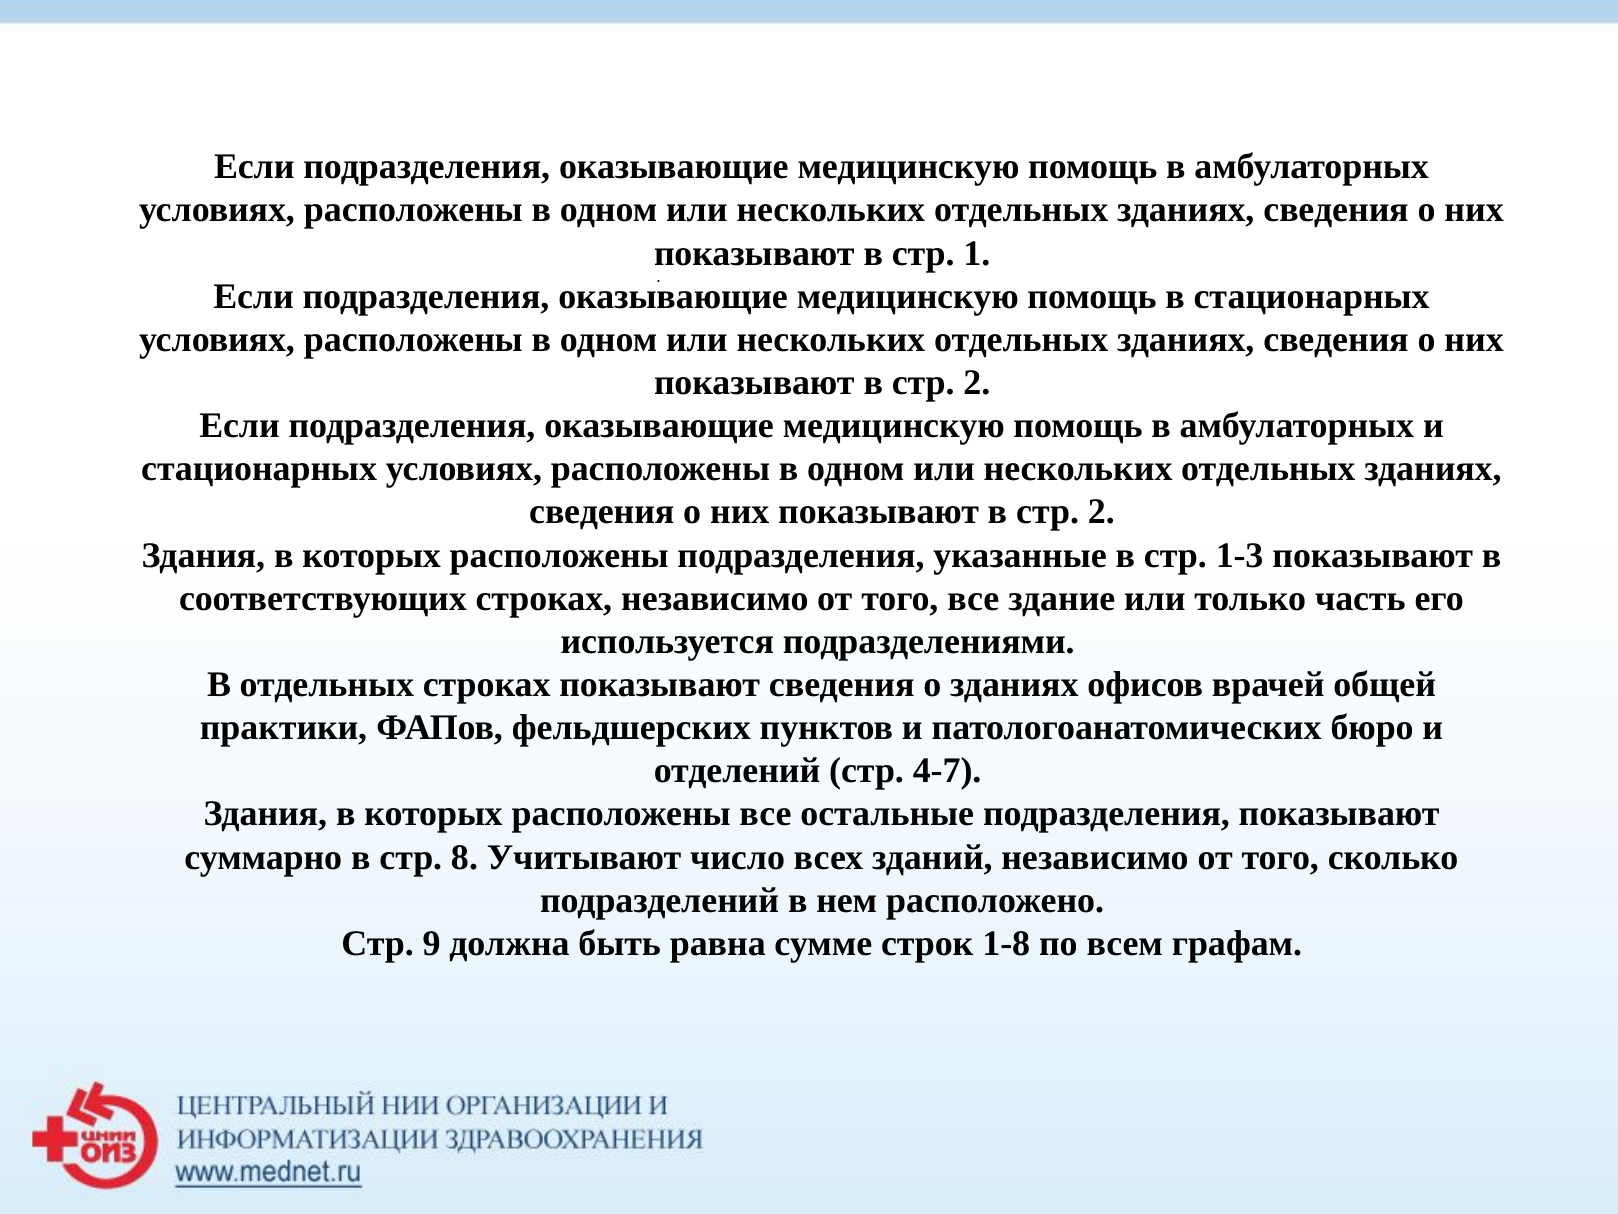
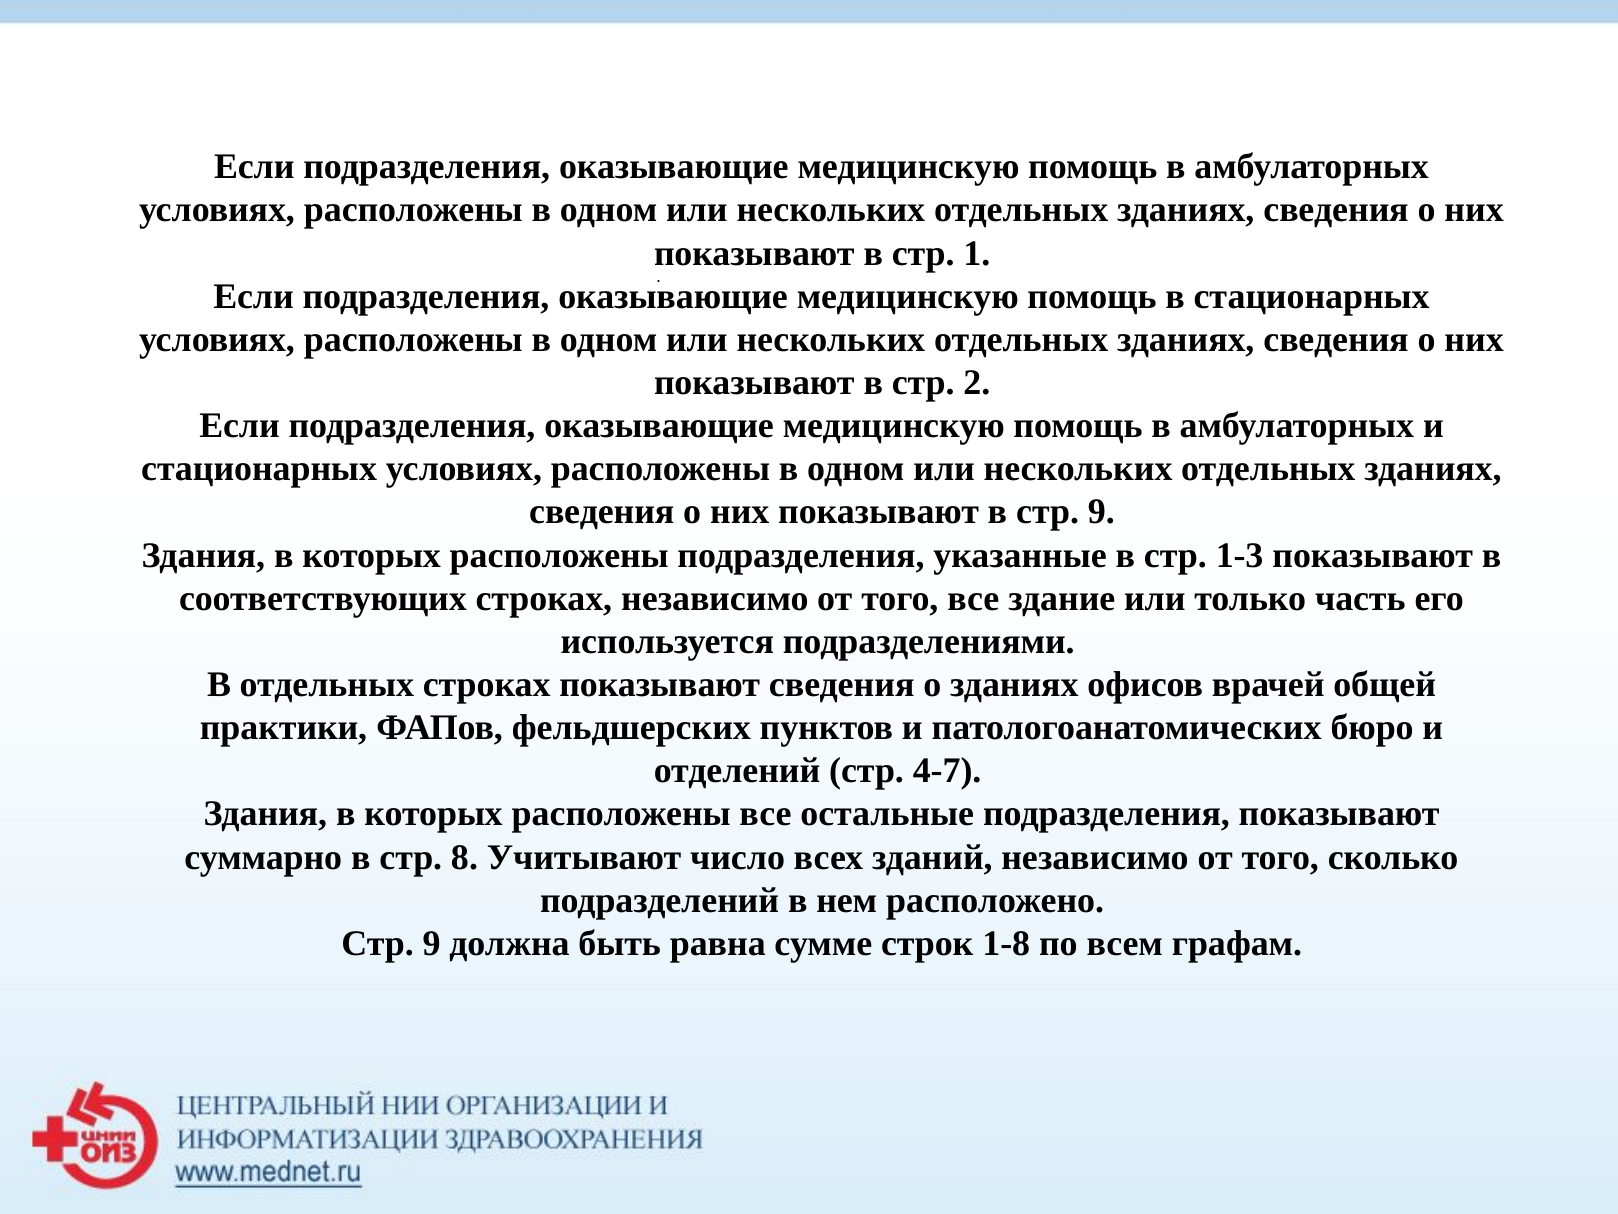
2: 2 -> 9 (1101, 512)
